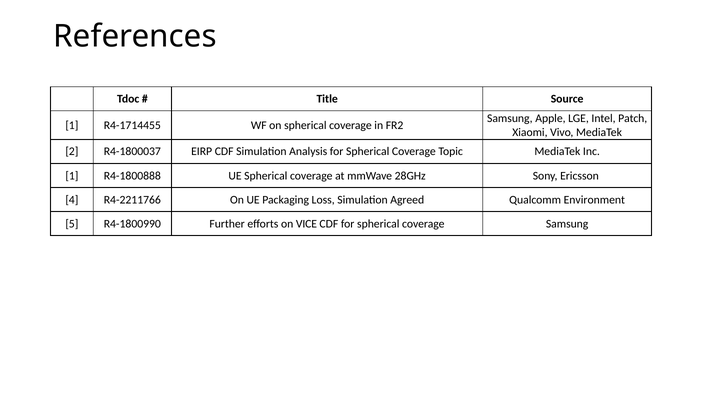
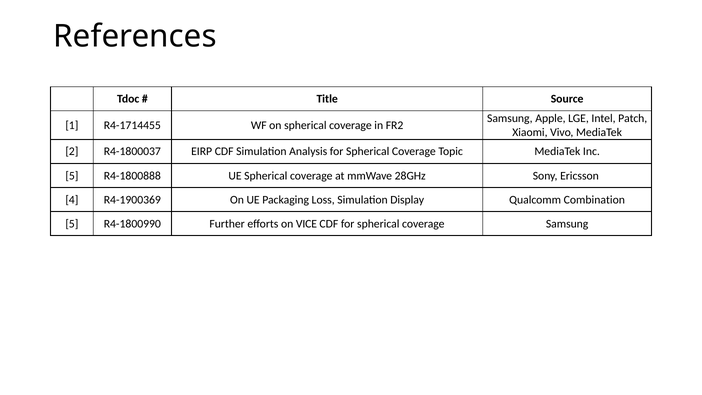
1: 1 -> 5 (72, 176)
R4-2211766: R4-2211766 -> R4-1900369 (132, 200)
Agreed: Agreed -> Display (407, 200)
Environment: Environment -> Combination (594, 200)
